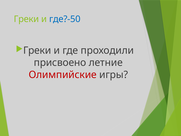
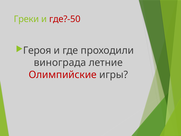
где?-50 colour: blue -> red (65, 19)
Греки: Греки -> Героя (37, 50)
присвоено: присвоено -> винограда (60, 62)
